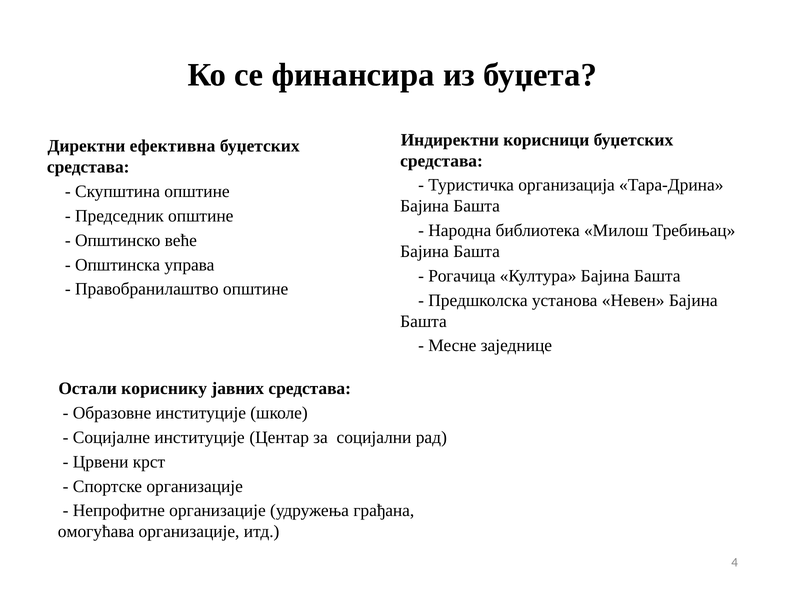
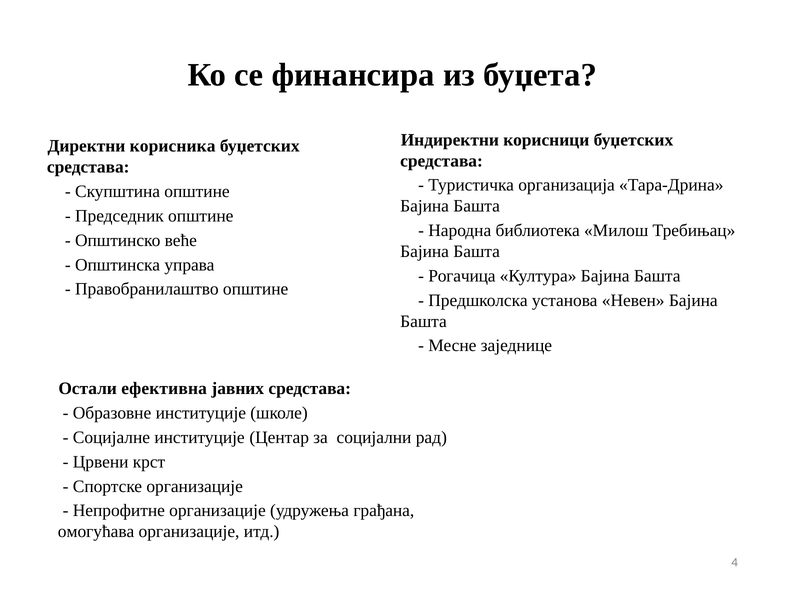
ефективна: ефективна -> корисника (173, 146)
кориснику: кориснику -> ефективна (164, 388)
